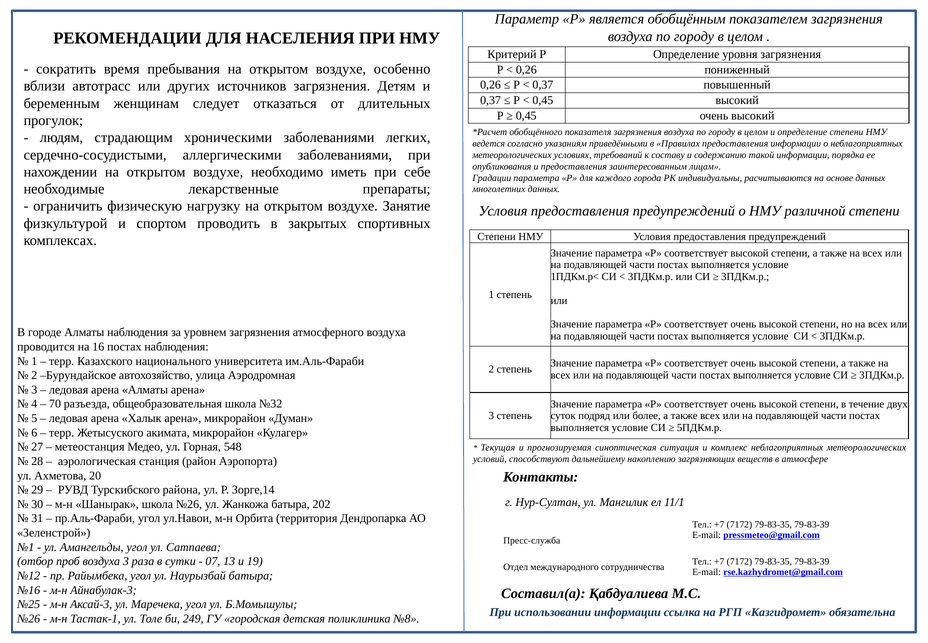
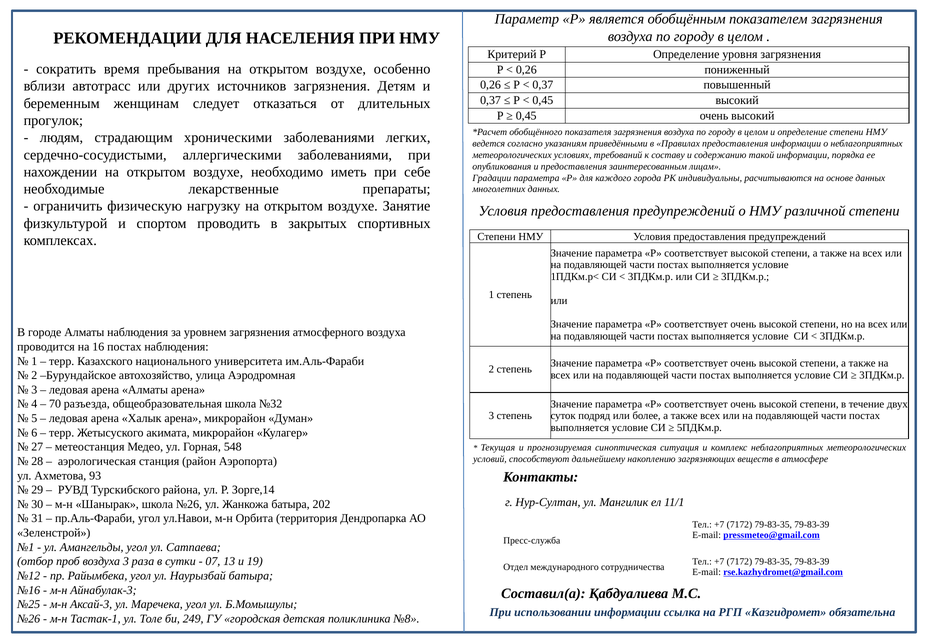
20: 20 -> 93 (95, 475)
